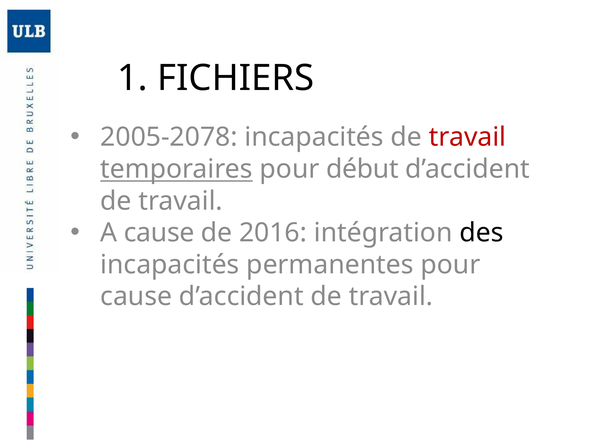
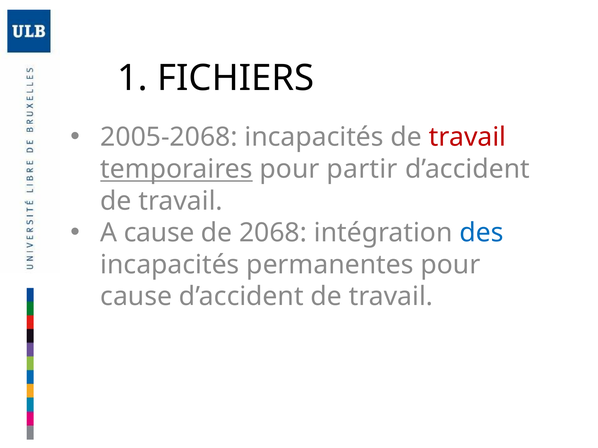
2005-2078: 2005-2078 -> 2005-2068 (169, 137)
début: début -> partir (362, 169)
2016: 2016 -> 2068 (273, 233)
des colour: black -> blue (481, 233)
